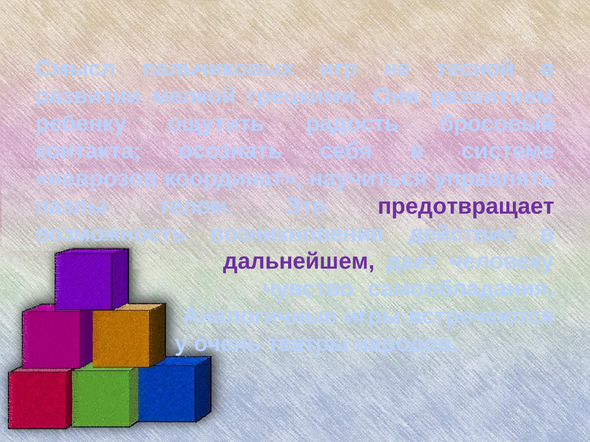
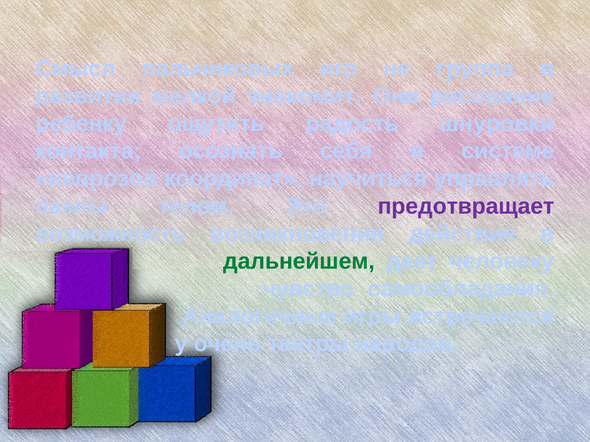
тесной: тесной -> группа (475, 69)
грецкими: грецкими -> знакомит (304, 96)
развитием: развитием -> рисование (492, 96)
бросовый: бросовый -> шнуровки (497, 124)
дальнейшем colour: purple -> green (299, 261)
